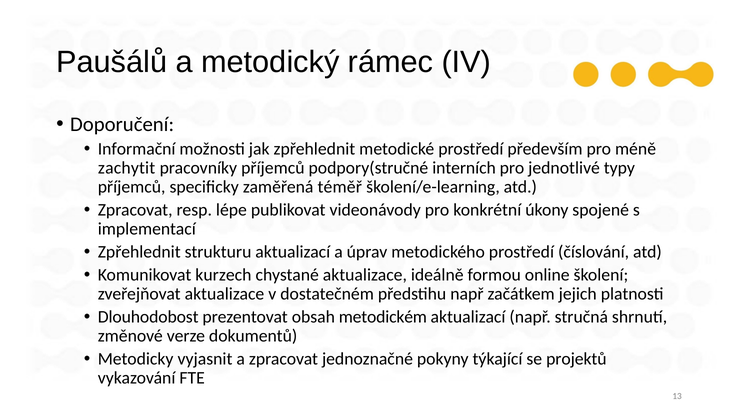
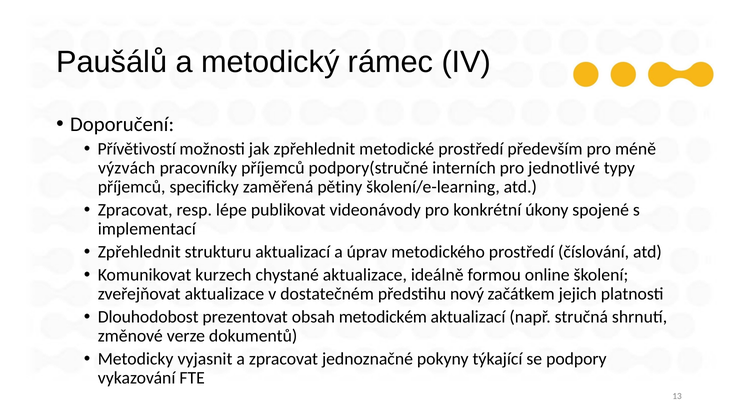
Informační: Informační -> Přívětivostí (137, 149)
zachytit: zachytit -> výzvách (127, 168)
téměř: téměř -> pětiny (340, 187)
předstihu např: např -> nový (467, 294)
projektů: projektů -> podpory (576, 359)
